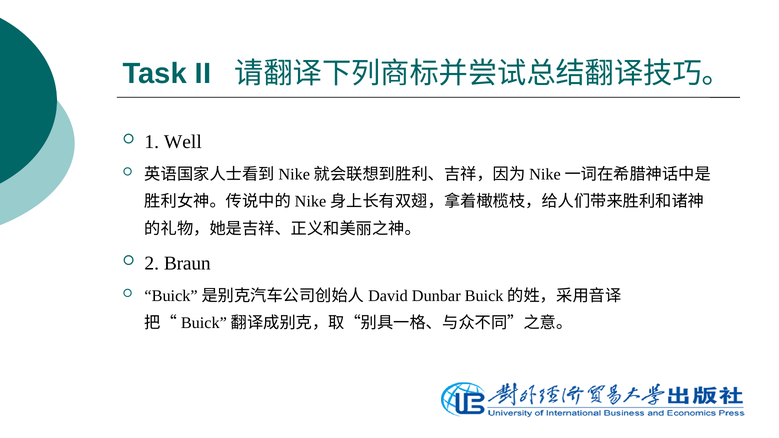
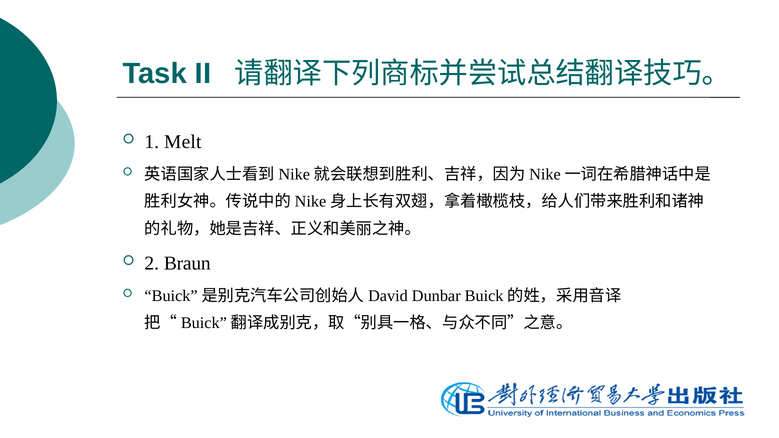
Well: Well -> Melt (183, 142)
